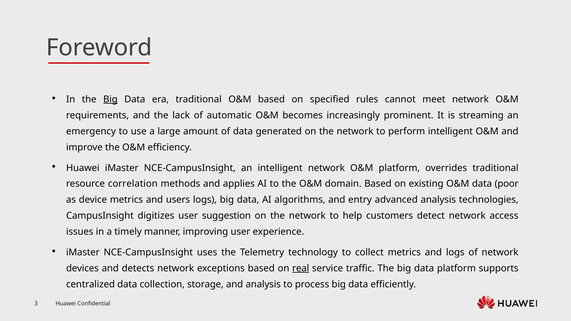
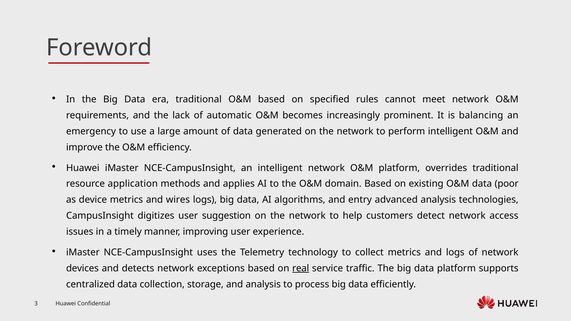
Big underline: present -> none (110, 99)
streaming: streaming -> balancing (481, 115)
correlation: correlation -> application (133, 184)
users: users -> wires (178, 200)
